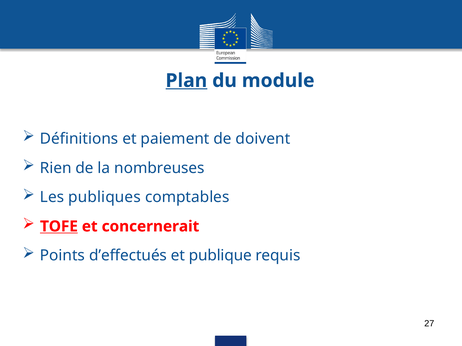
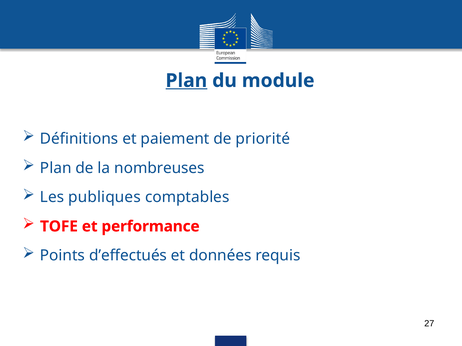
doivent: doivent -> priorité (263, 139)
Rien: Rien -> Plan (56, 168)
TOFE underline: present -> none (59, 227)
concernerait: concernerait -> performance (151, 227)
publique: publique -> données (220, 256)
